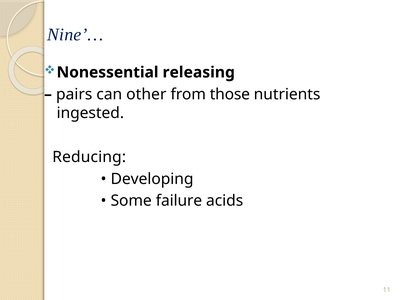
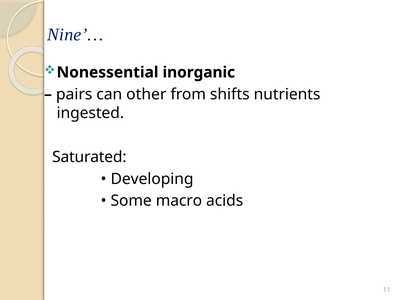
releasing: releasing -> inorganic (199, 72)
those: those -> shifts (230, 94)
Reducing: Reducing -> Saturated (89, 157)
failure: failure -> macro (179, 201)
